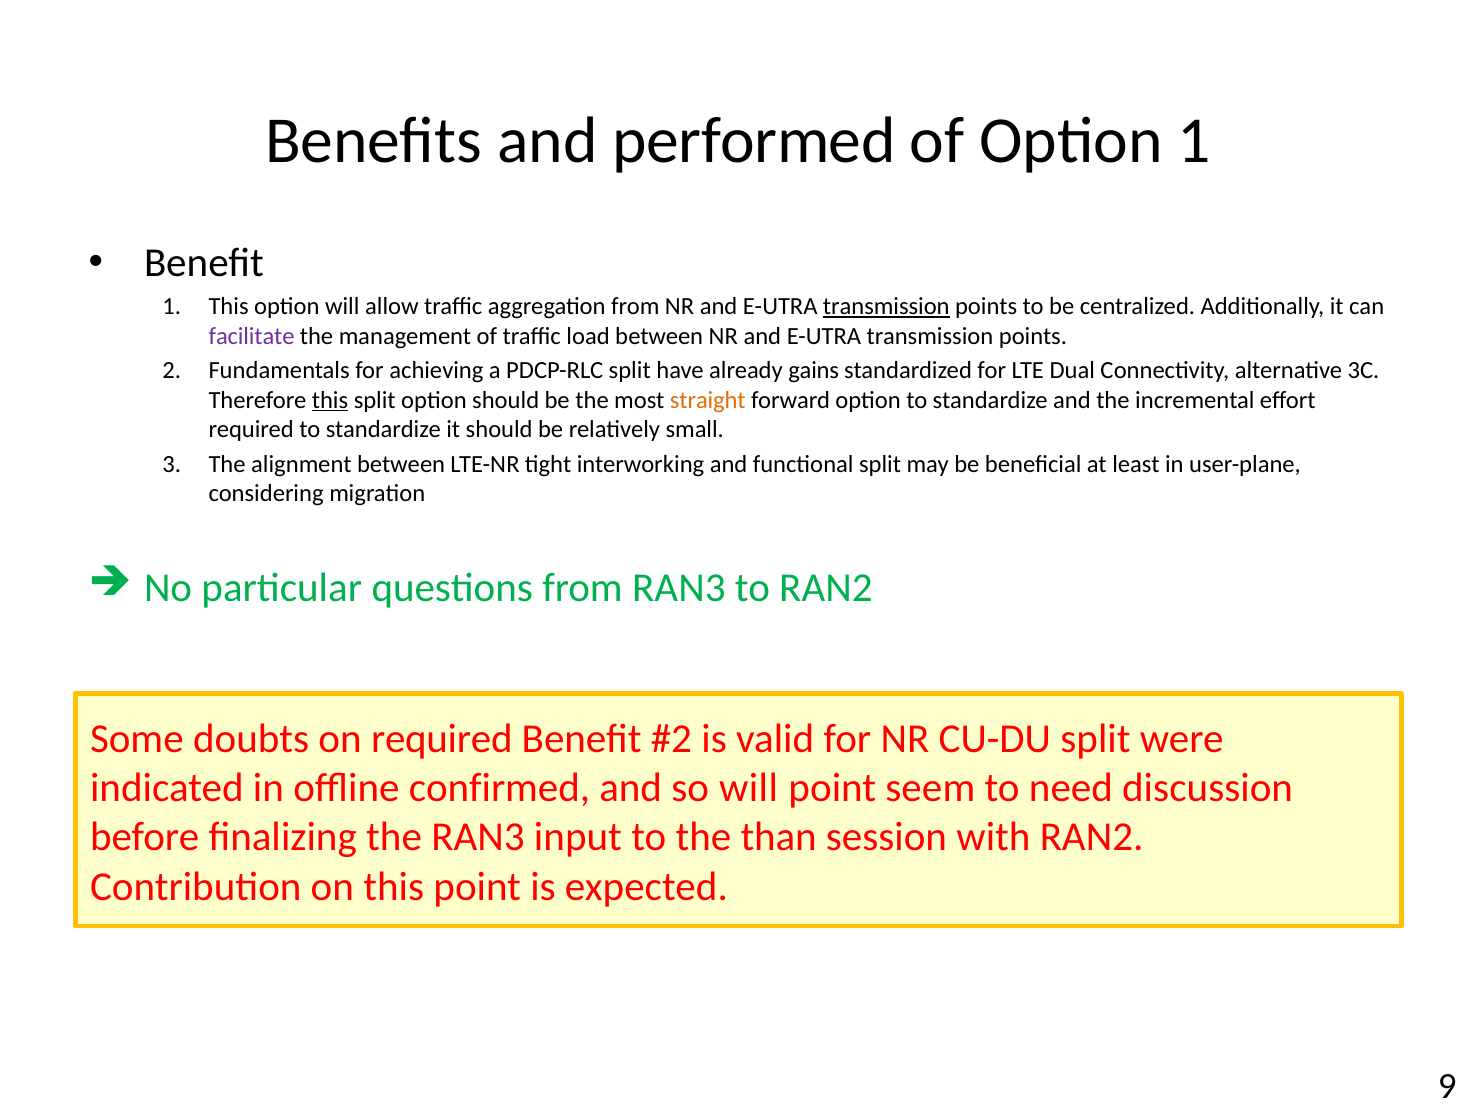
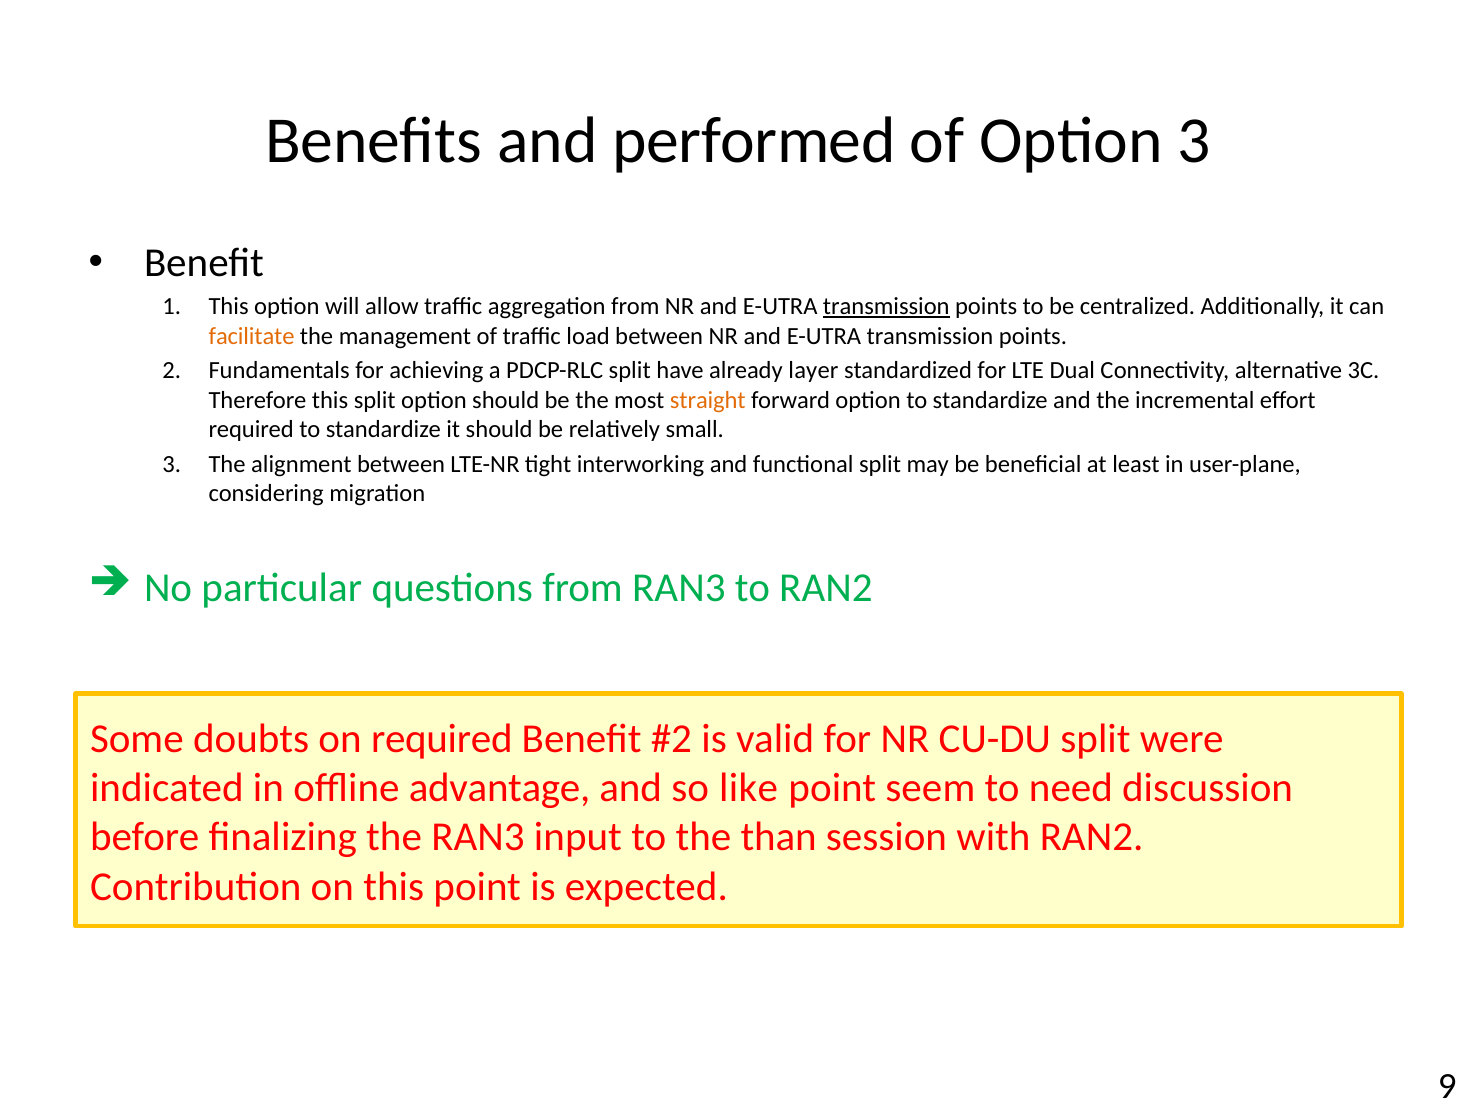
Option 1: 1 -> 3 (1194, 141)
facilitate colour: purple -> orange (252, 336)
gains: gains -> layer (813, 370)
this underline: present -> none (330, 400)
confirmed: confirmed -> advantage (500, 788)
so will: will -> like (749, 788)
